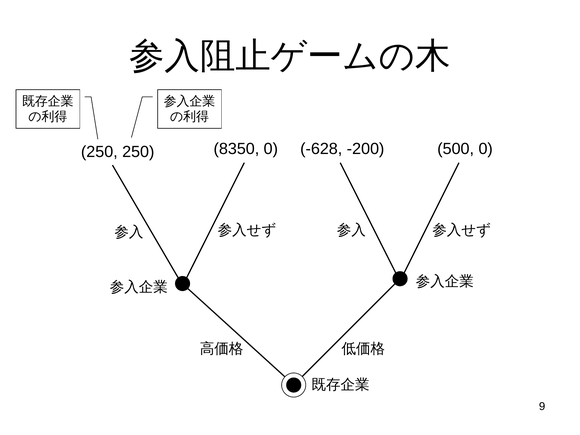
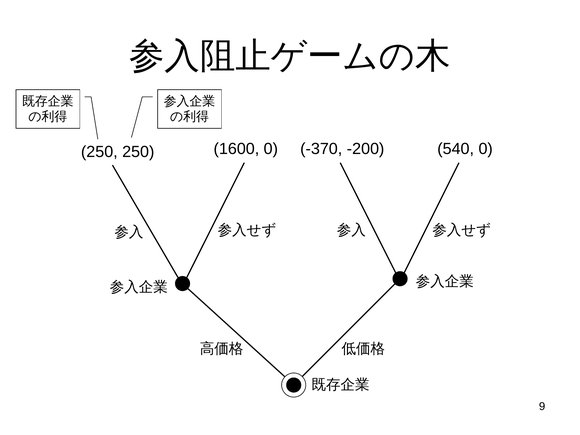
8350: 8350 -> 1600 (236, 149)
-628: -628 -> -370 (321, 149)
500: 500 -> 540 (456, 149)
